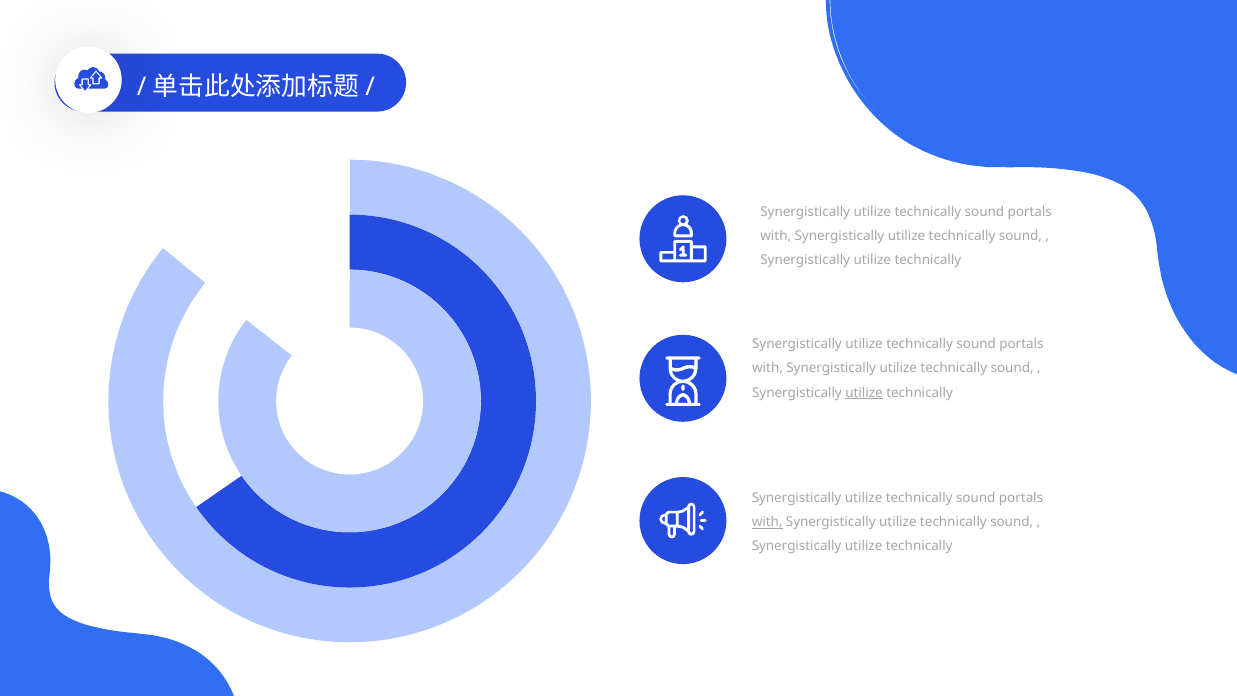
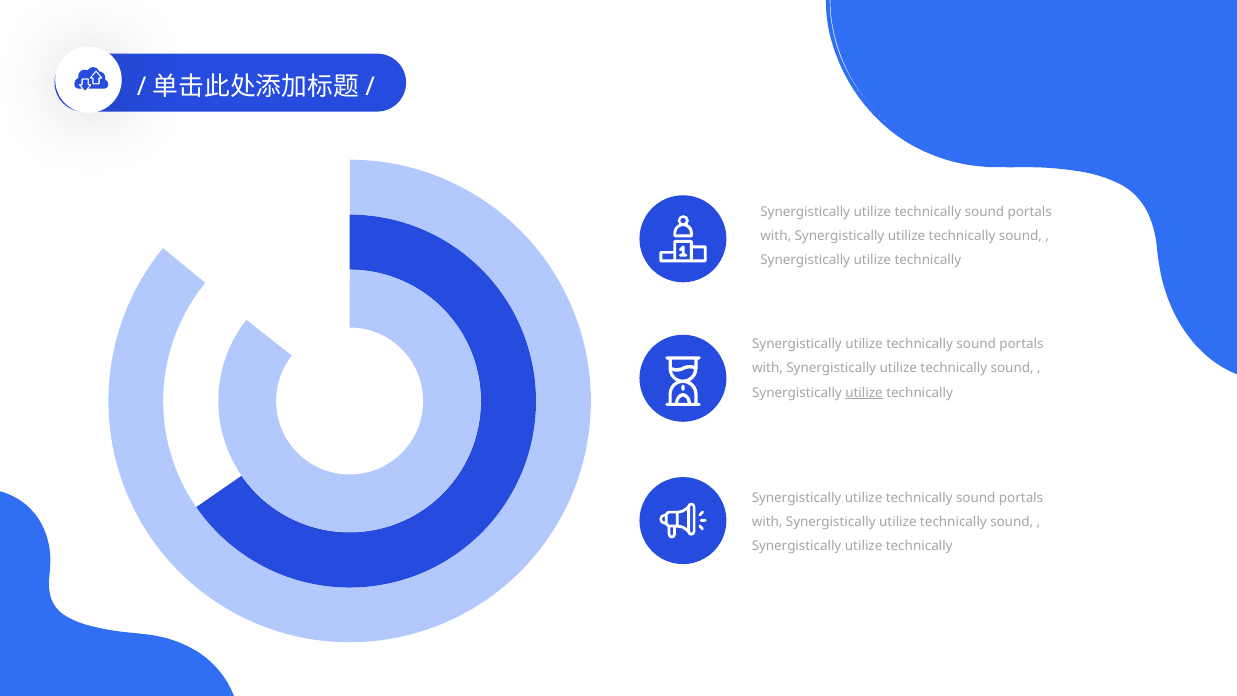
with underline: present -> none (767, 522)
